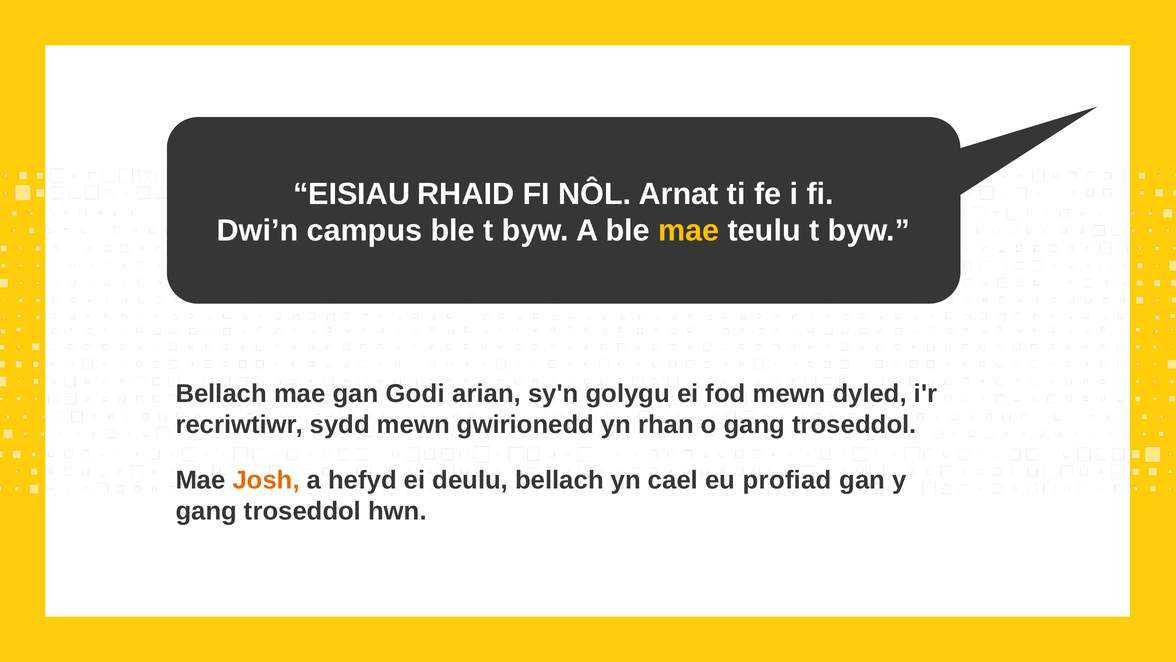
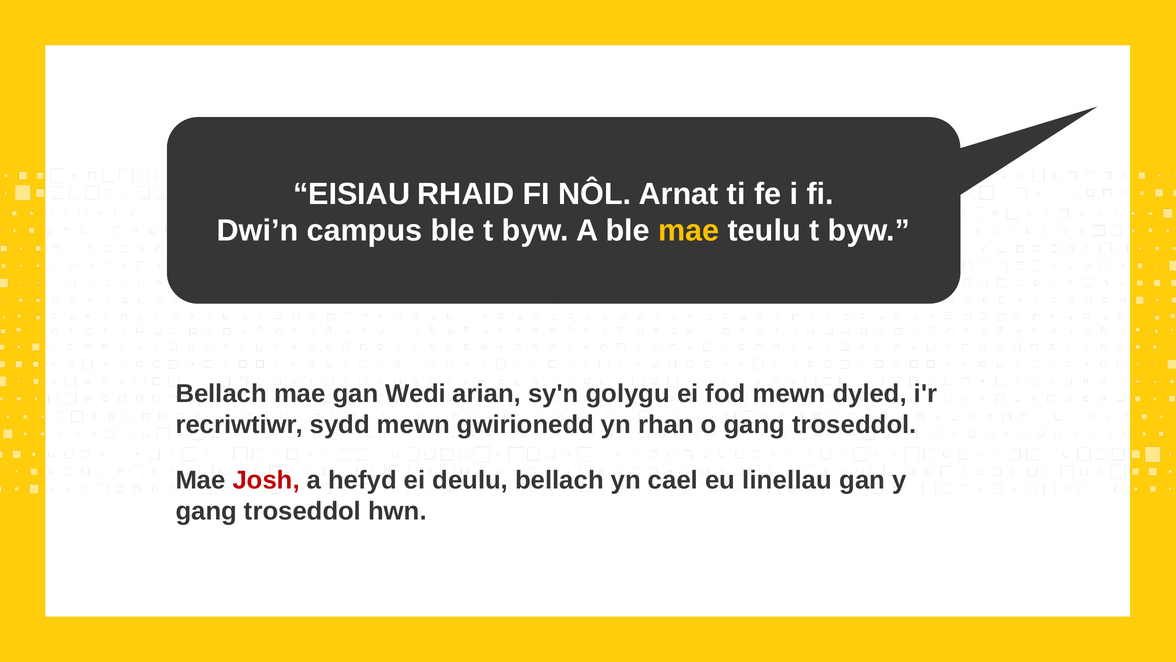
Godi: Godi -> Wedi (416, 394)
Josh colour: orange -> red (266, 480)
profiad: profiad -> linellau (787, 480)
